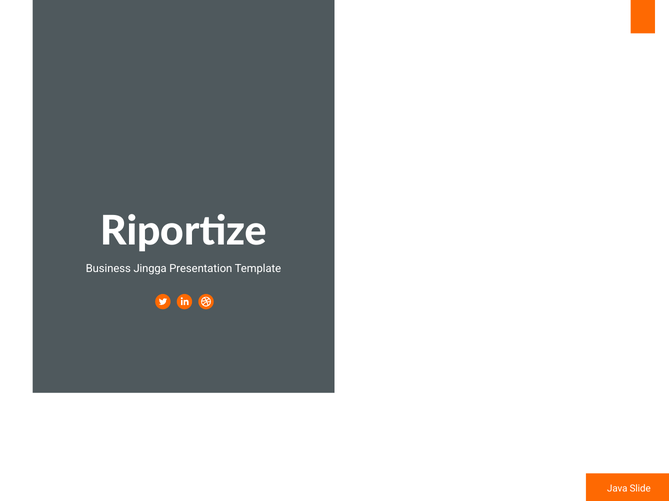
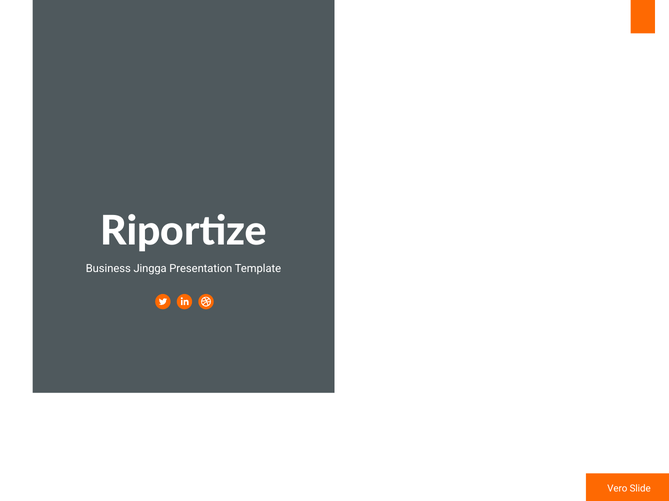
Java: Java -> Vero (617, 489)
